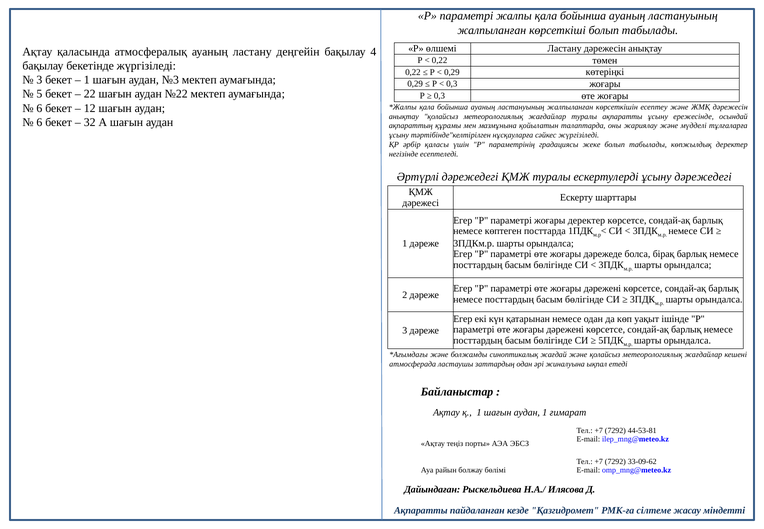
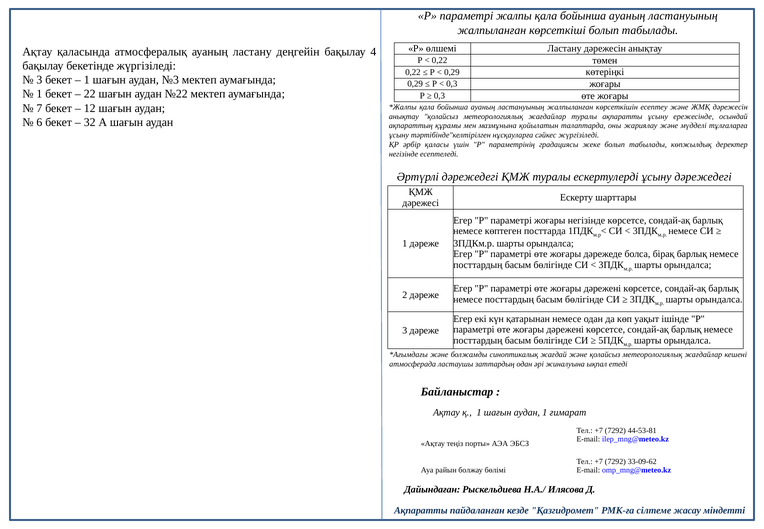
5: 5 -> 1 (39, 94)
6: 6 -> 7 (39, 108)
жоғары деректер: деректер -> негізінде (586, 220)
